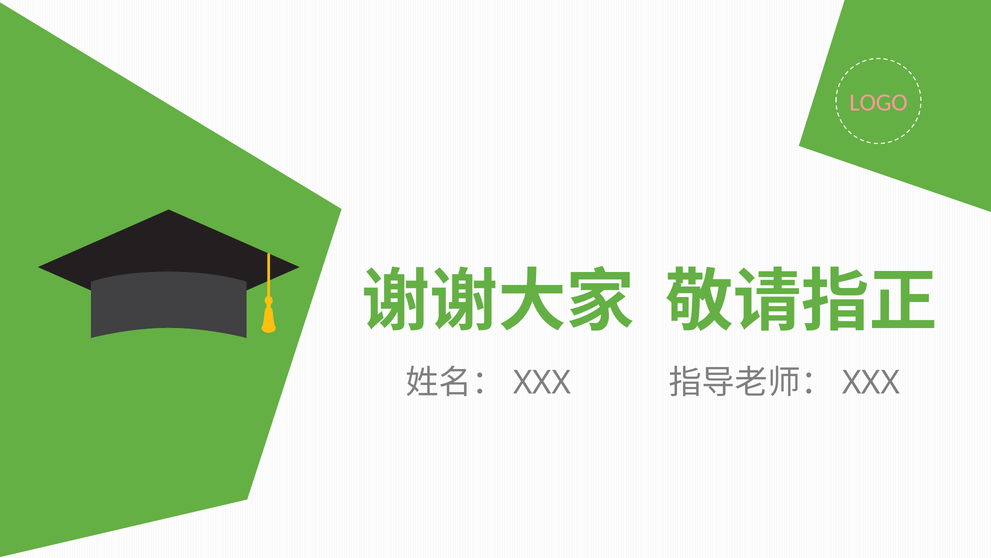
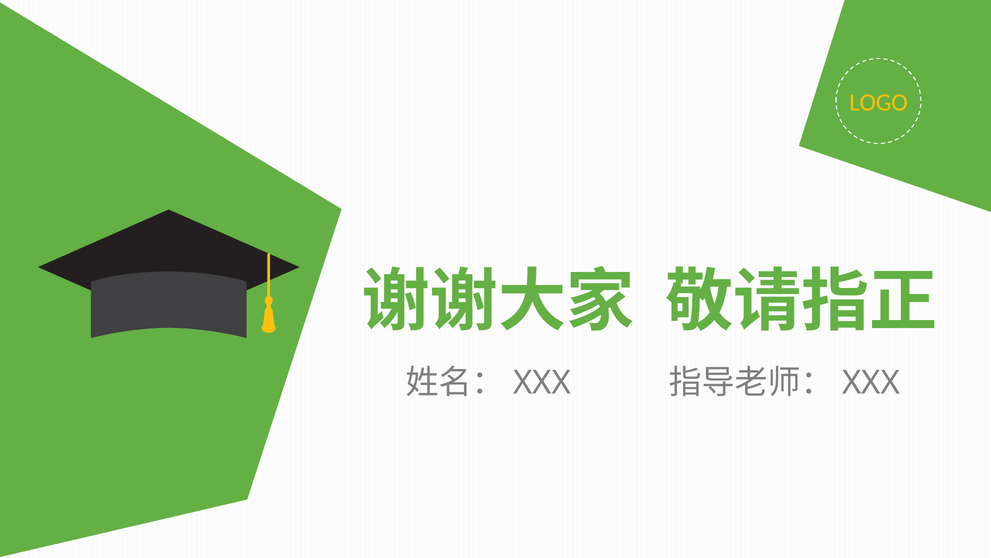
LOGO colour: pink -> yellow (878, 102)
